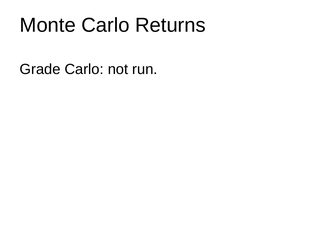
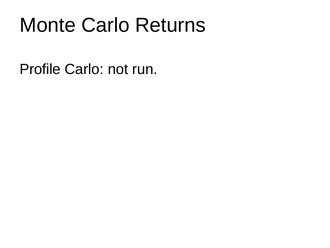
Grade: Grade -> Profile (40, 69)
